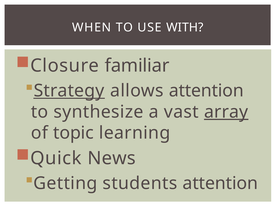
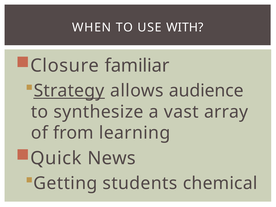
allows attention: attention -> audience (206, 91)
array underline: present -> none (226, 112)
topic: topic -> from (73, 133)
students attention: attention -> chemical (220, 183)
